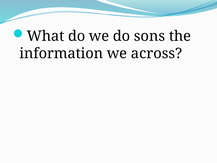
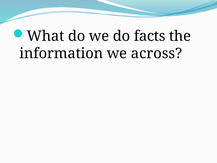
sons: sons -> facts (150, 36)
